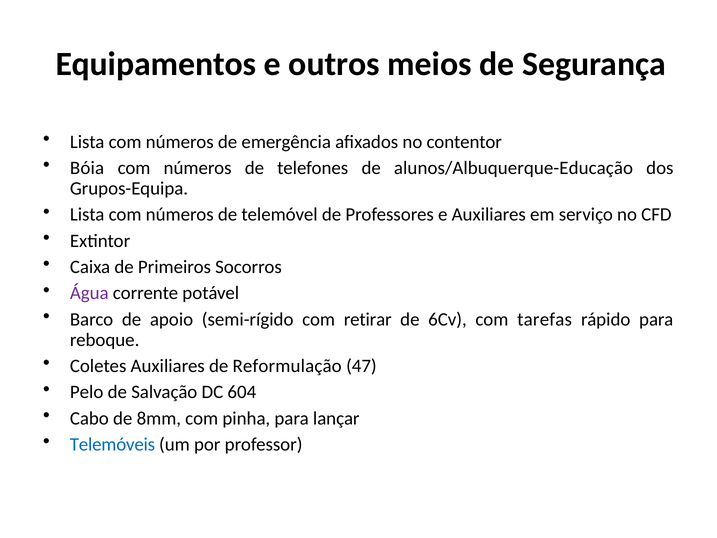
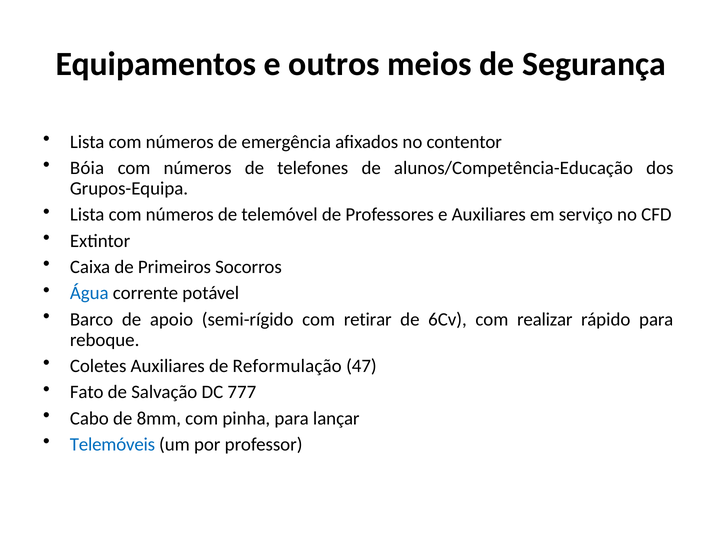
alunos/Albuquerque-Educação: alunos/Albuquerque-Educação -> alunos/Competência-Educação (513, 168)
Água colour: purple -> blue (89, 293)
tarefas: tarefas -> realizar (545, 319)
Pelo: Pelo -> Fato (87, 392)
604: 604 -> 777 (242, 392)
